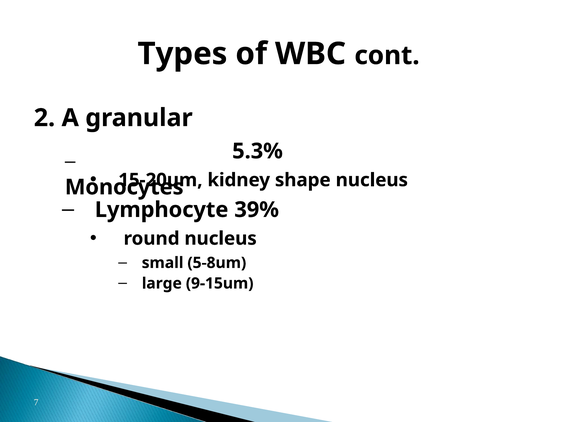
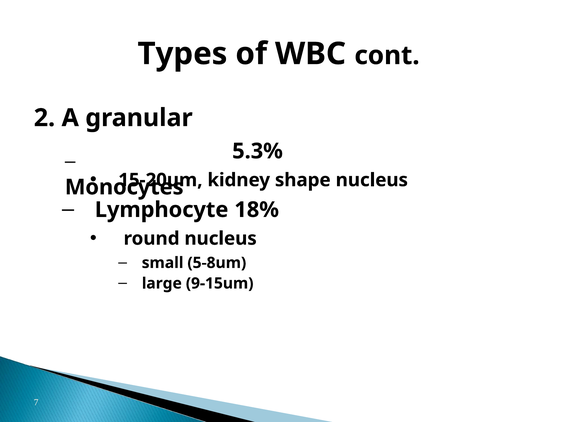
39%: 39% -> 18% (257, 210)
